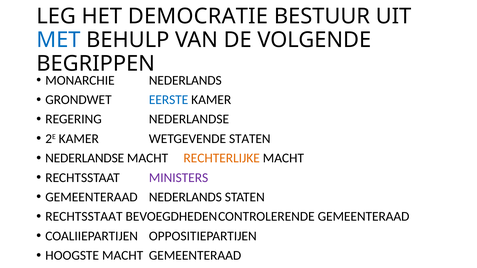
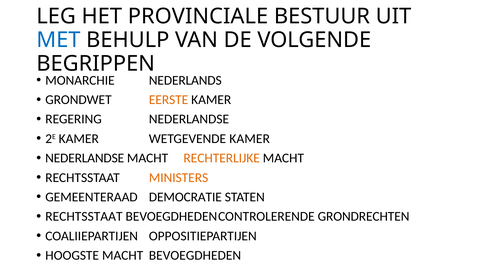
DEMOCRATIE: DEMOCRATIE -> PROVINCIALE (198, 16)
EERSTE colour: blue -> orange (169, 100)
WETGEVENDE STATEN: STATEN -> KAMER (250, 139)
MINISTERS colour: purple -> orange (179, 178)
GEMEENTERAAD NEDERLANDS: NEDERLANDS -> DEMOCRATIE (185, 197)
GEMEENTERAAD: GEMEENTERAAD -> GRONDRECHTEN (364, 217)
MACHT GEMEENTERAAD: GEMEENTERAAD -> BEVOEGDHEDEN (195, 256)
